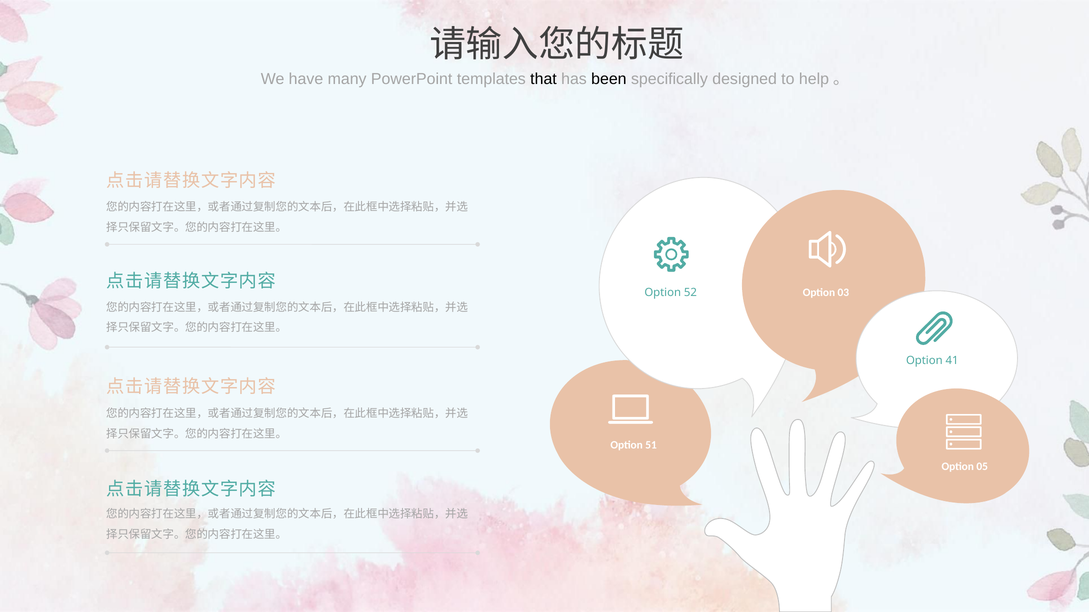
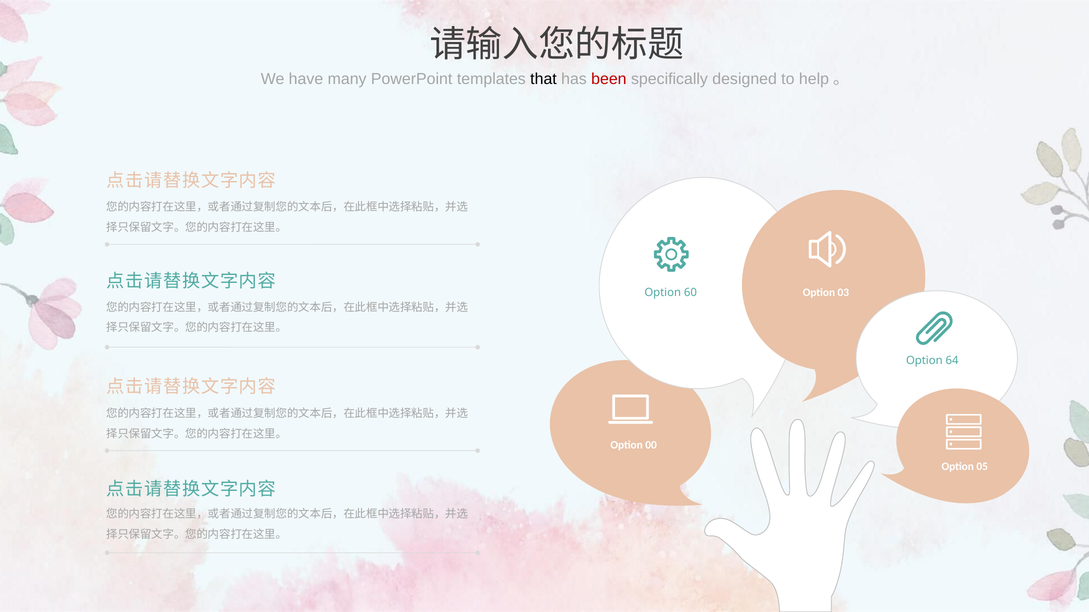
been colour: black -> red (609, 79)
52: 52 -> 60 (690, 293)
41: 41 -> 64 (952, 361)
51: 51 -> 00 (651, 445)
